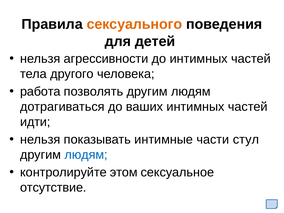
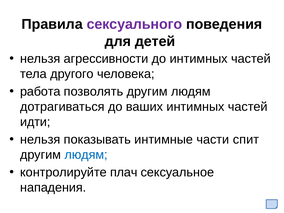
сексуального colour: orange -> purple (134, 24)
стул: стул -> спит (246, 140)
этом: этом -> плач (124, 172)
отсутствие: отсутствие -> нападения (53, 188)
